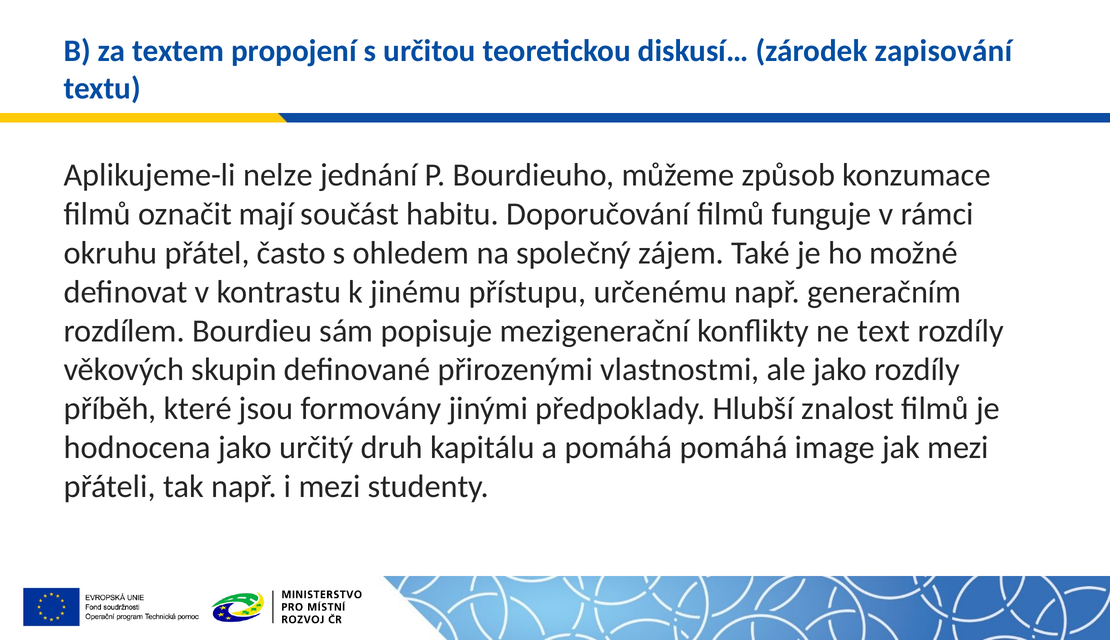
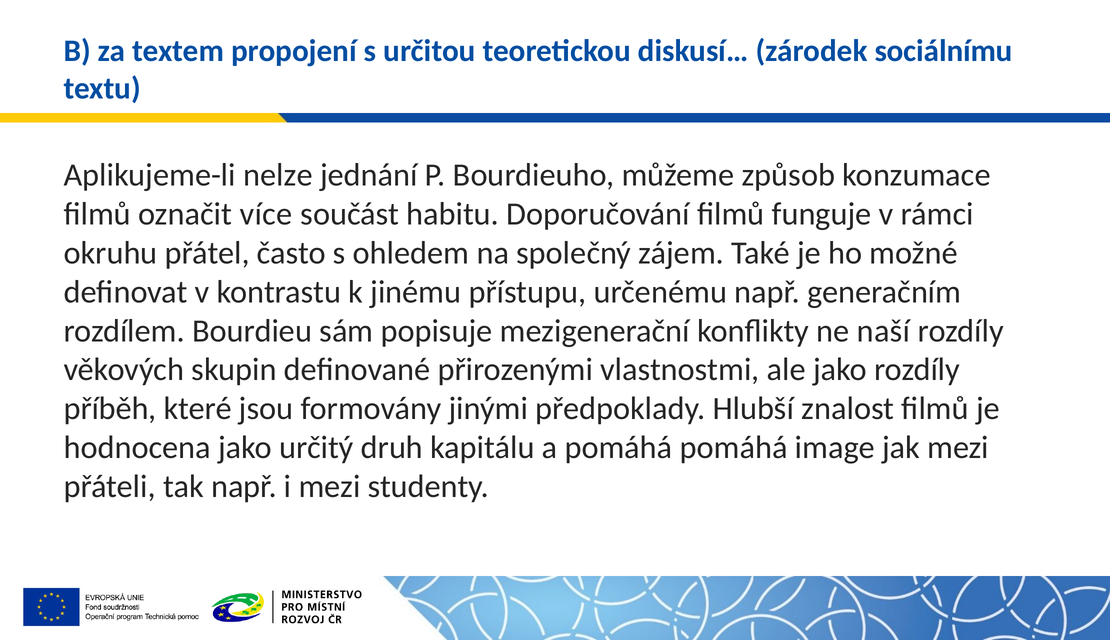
zapisování: zapisování -> sociálnímu (944, 51)
mají: mají -> více (266, 214)
text: text -> naší (883, 330)
